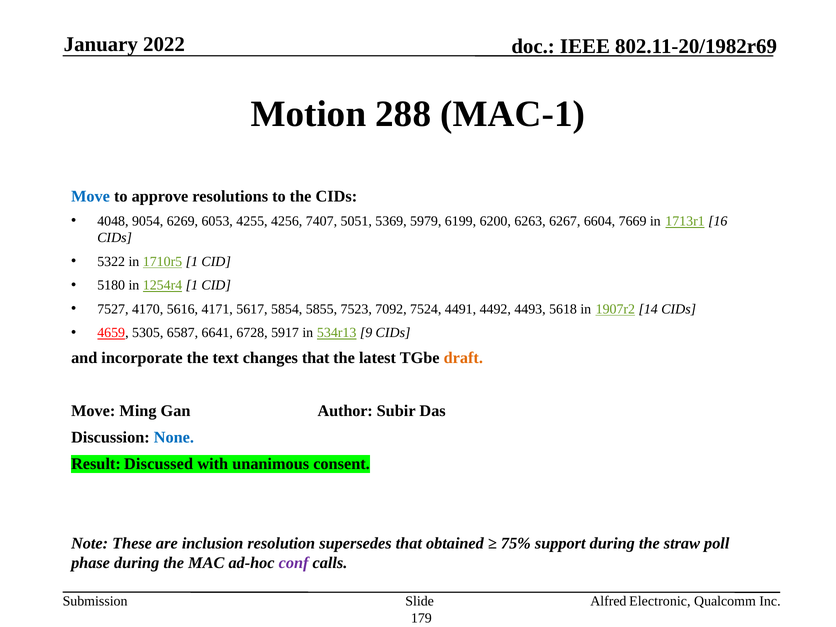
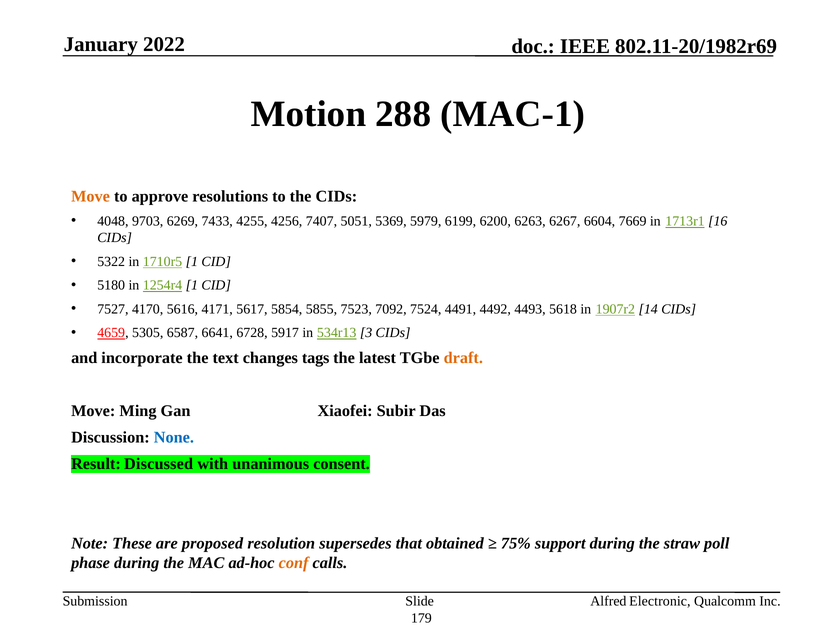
Move colour: blue -> orange (91, 196)
9054: 9054 -> 9703 (148, 221)
6053: 6053 -> 7433 (217, 221)
9: 9 -> 3 (366, 333)
changes that: that -> tags (316, 358)
Author: Author -> Xiaofei (345, 411)
inclusion: inclusion -> proposed (213, 543)
conf colour: purple -> orange (294, 563)
